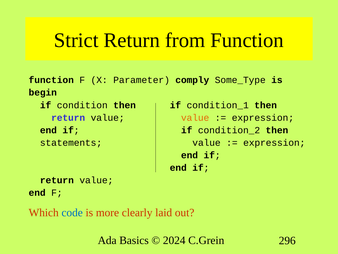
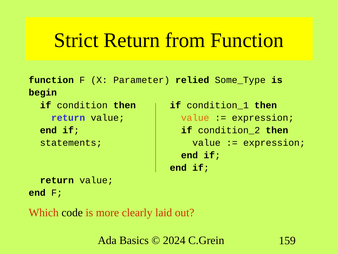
comply: comply -> relied (192, 80)
code colour: blue -> black (72, 212)
296: 296 -> 159 (287, 240)
